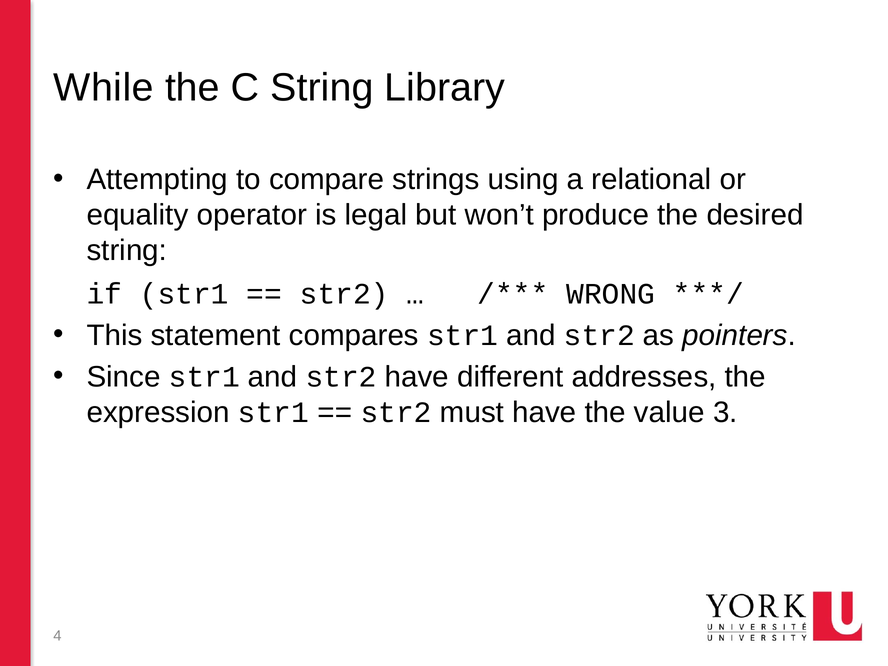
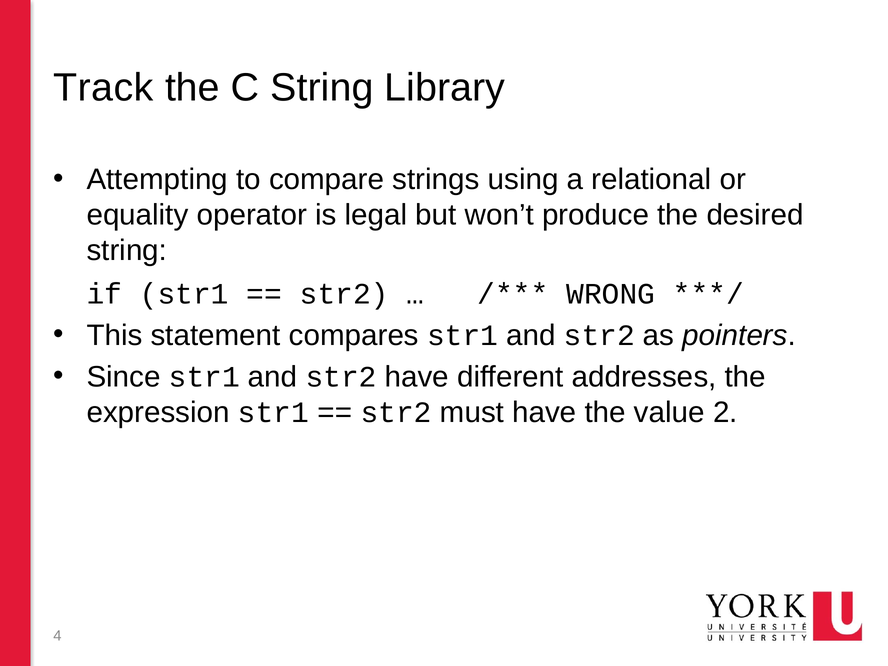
While: While -> Track (104, 88)
3: 3 -> 2 (725, 412)
